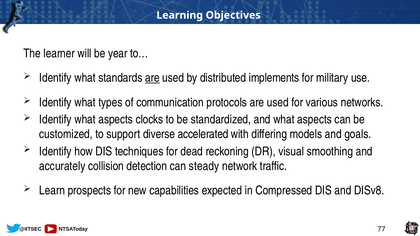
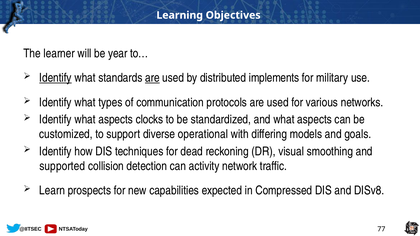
Identify underline: none -> present (55, 78)
accelerated: accelerated -> operational (203, 134)
accurately: accurately -> supported (62, 166)
steady: steady -> activity (204, 166)
